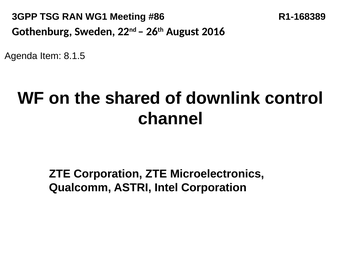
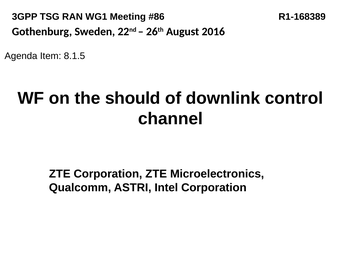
shared: shared -> should (133, 98)
